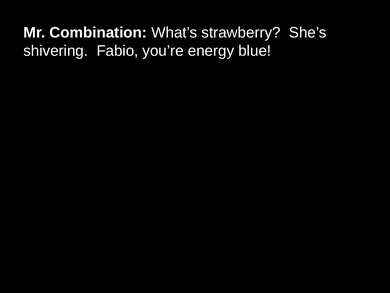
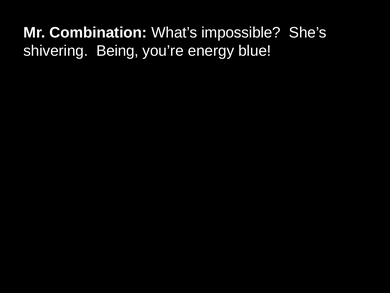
strawberry: strawberry -> impossible (241, 33)
Fabio: Fabio -> Being (117, 51)
